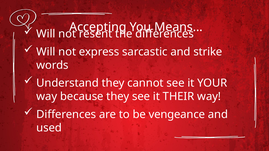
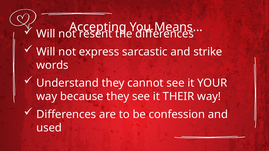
vengeance: vengeance -> confession (177, 115)
